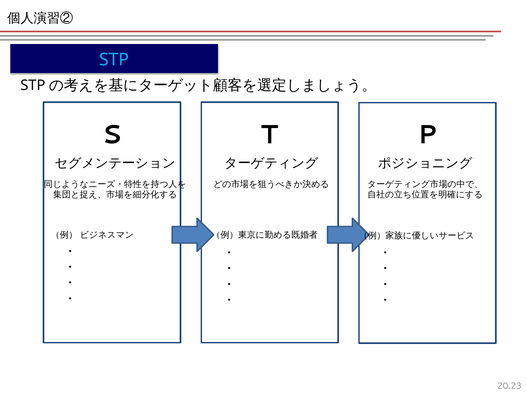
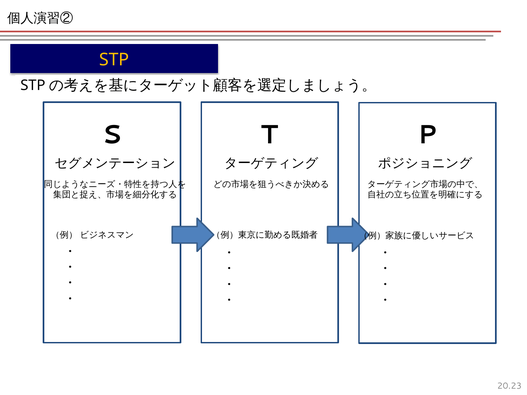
STP colour: light blue -> yellow (114, 60)
